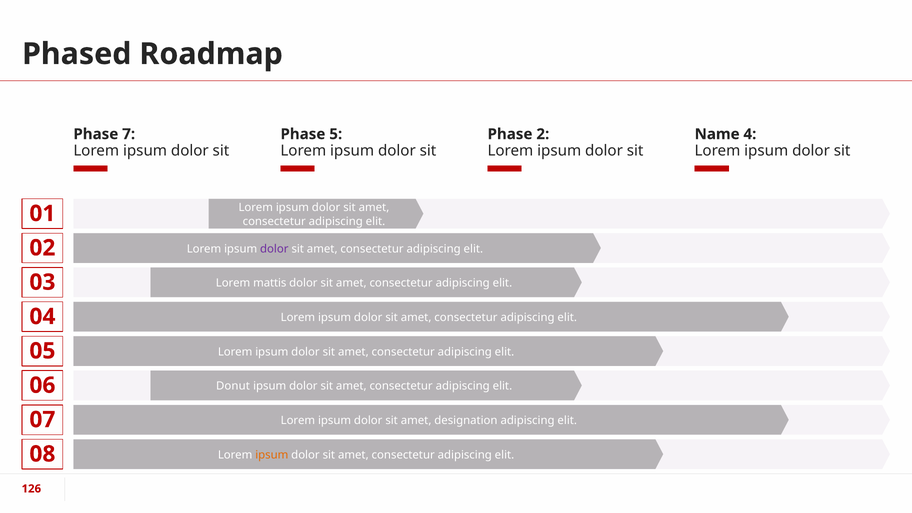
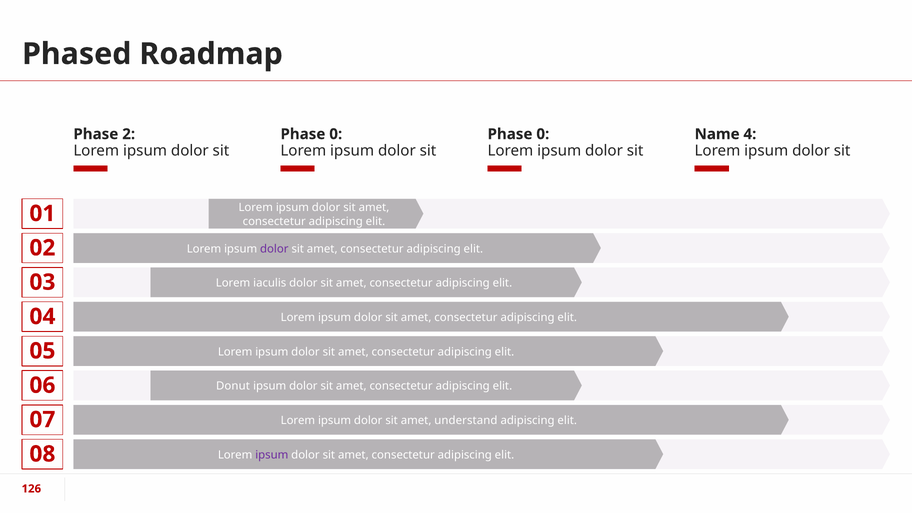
7: 7 -> 2 (129, 134)
5: 5 -> 0 (336, 134)
2: 2 -> 0 (543, 134)
mattis: mattis -> iaculis (270, 283)
designation: designation -> understand (466, 421)
ipsum colour: orange -> purple (272, 455)
